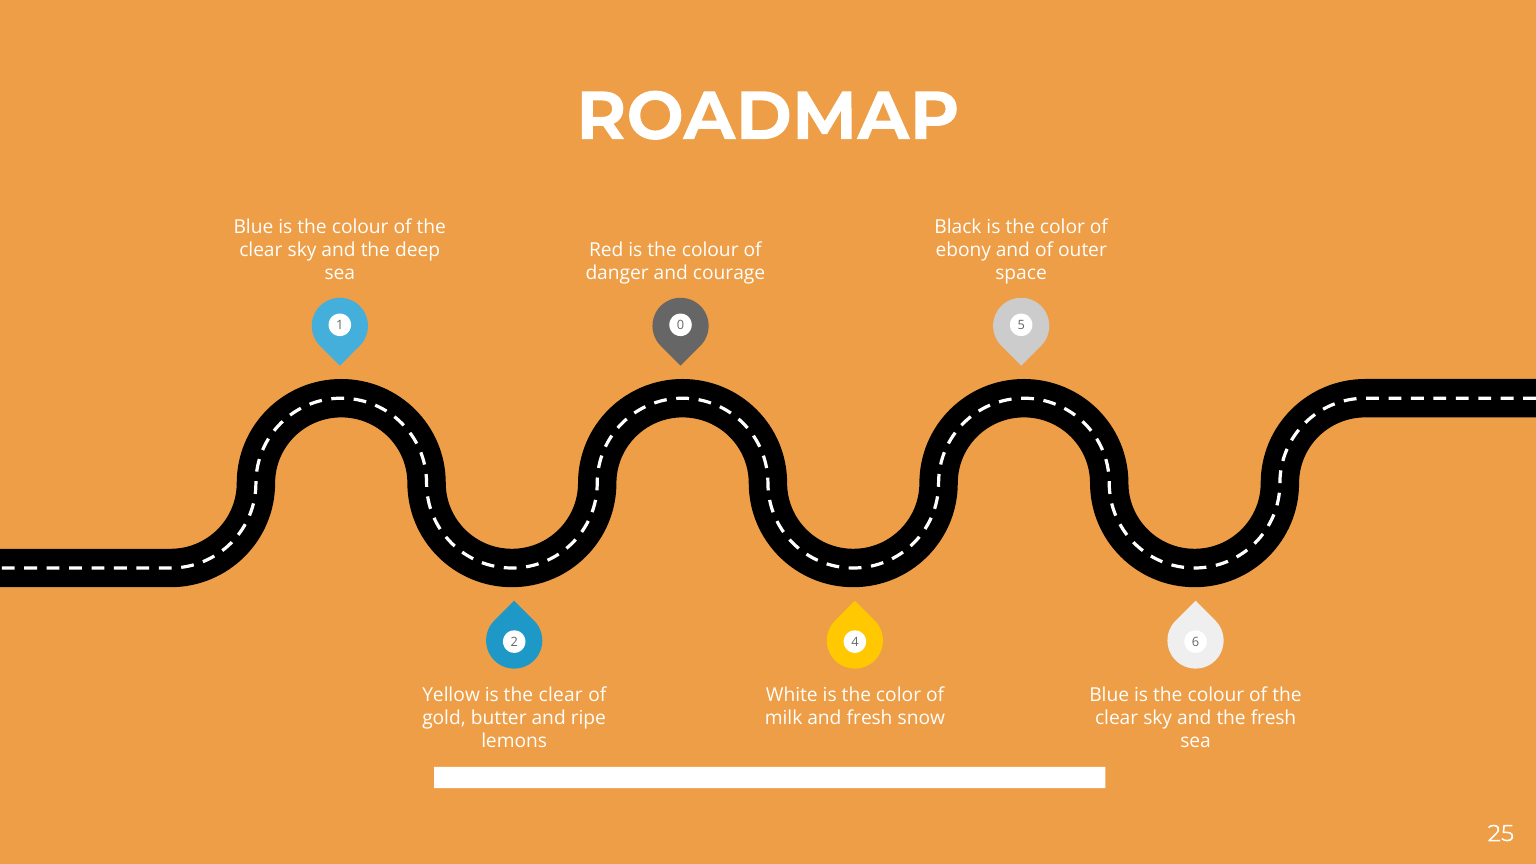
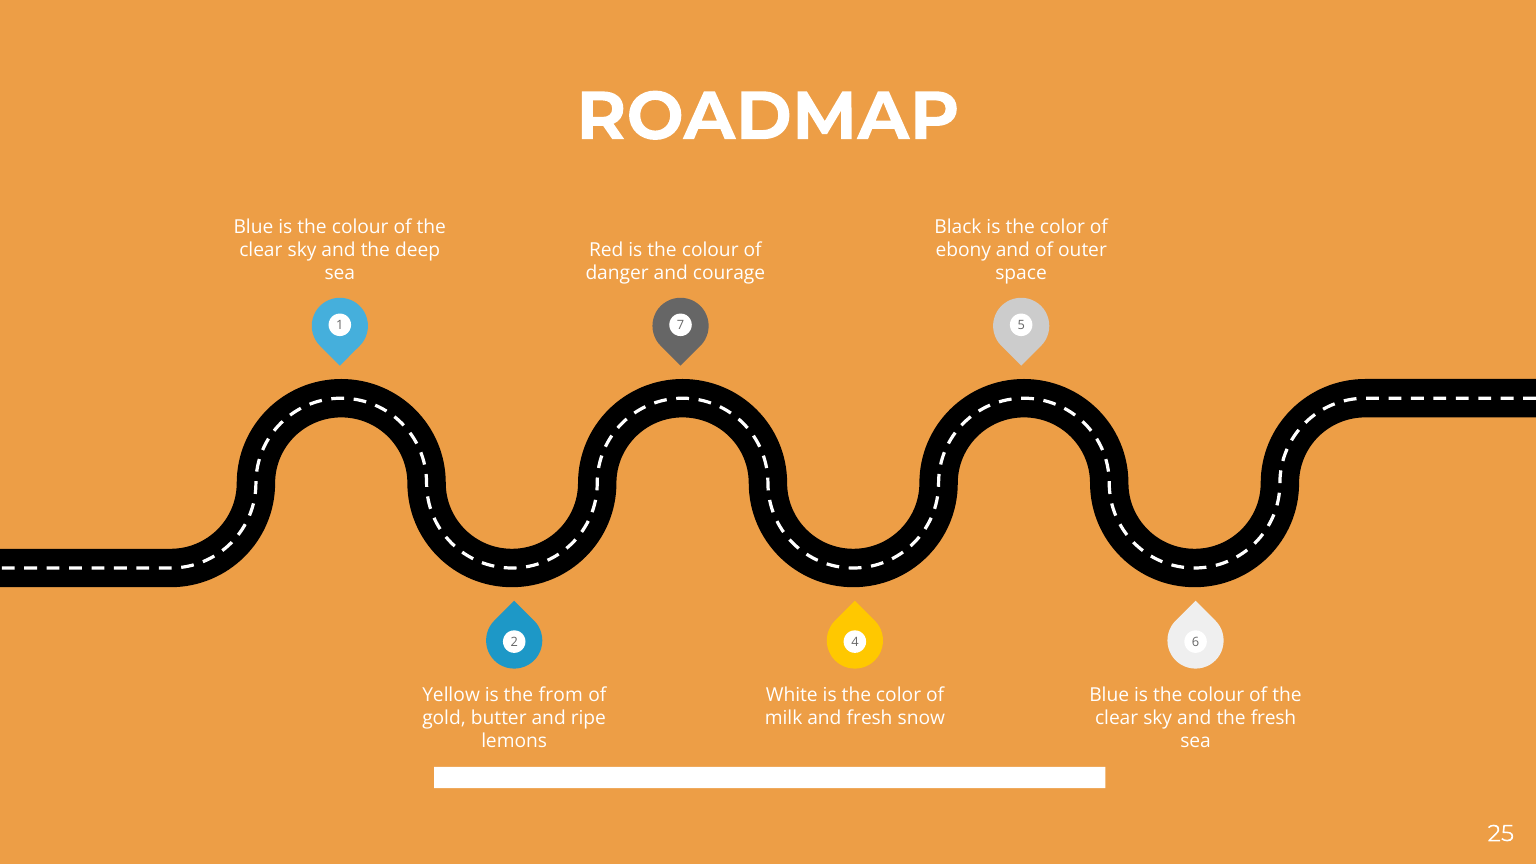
0: 0 -> 7 (681, 326)
is the clear: clear -> from (561, 695)
